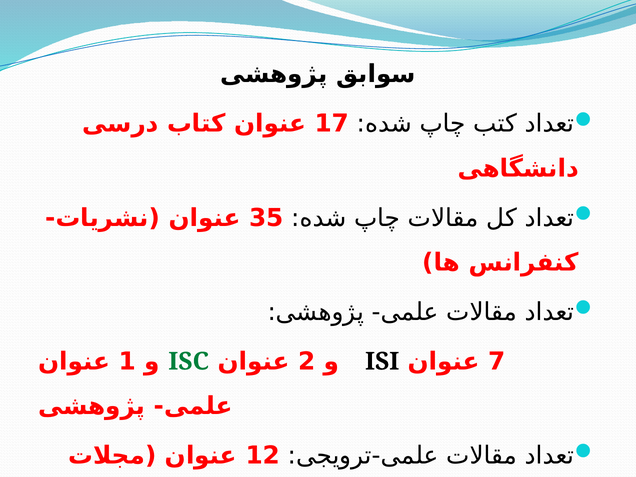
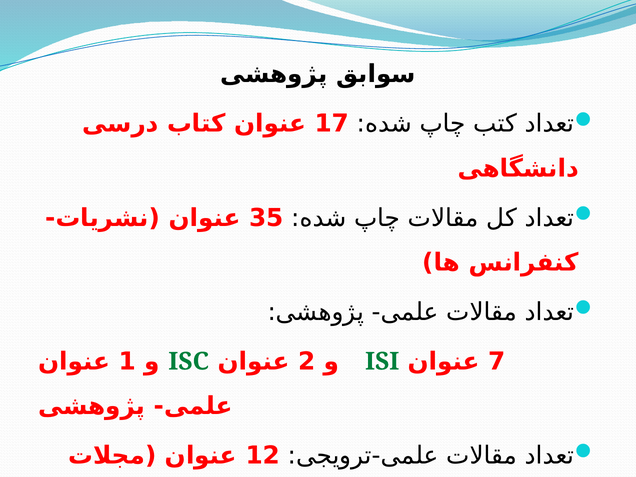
ISI colour: black -> green (382, 361)
